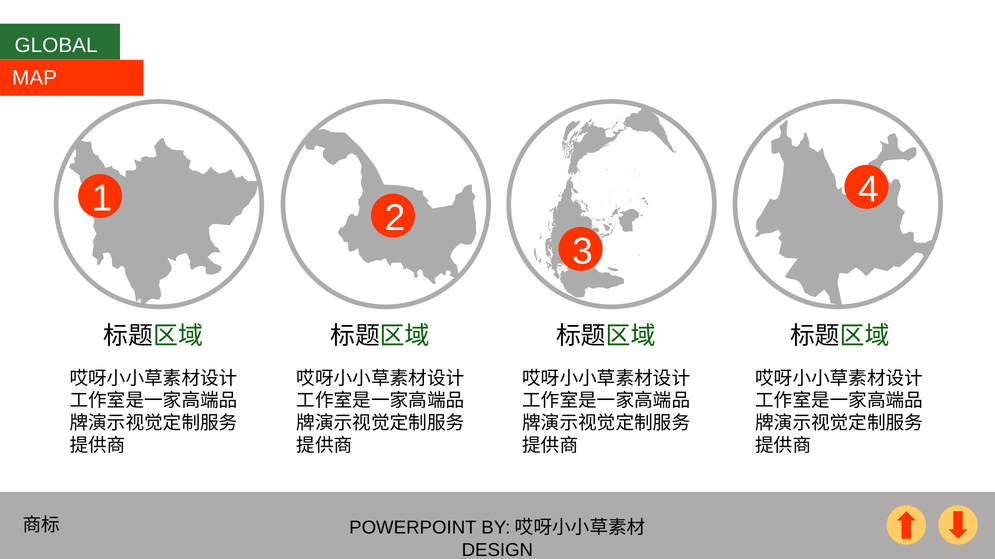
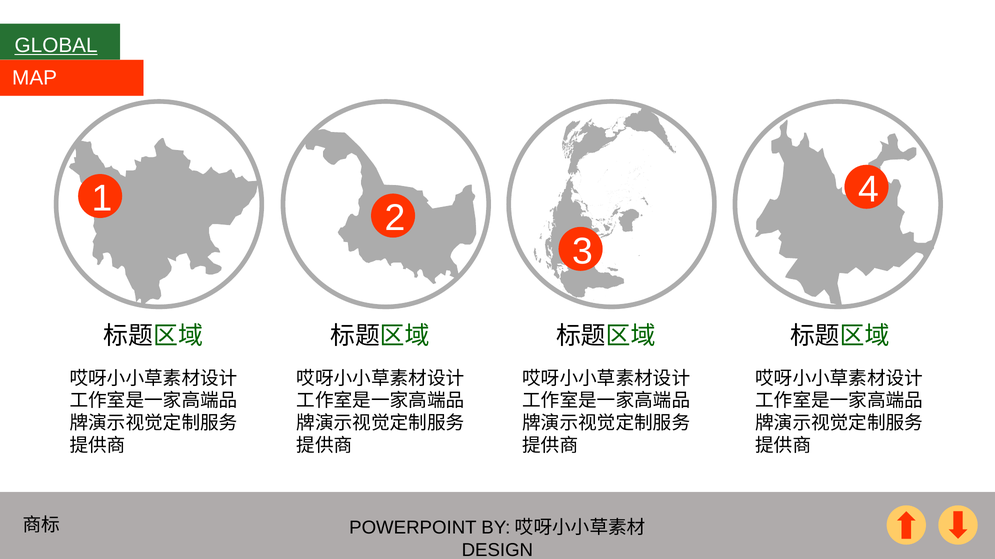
GLOBAL underline: none -> present (56, 46)
